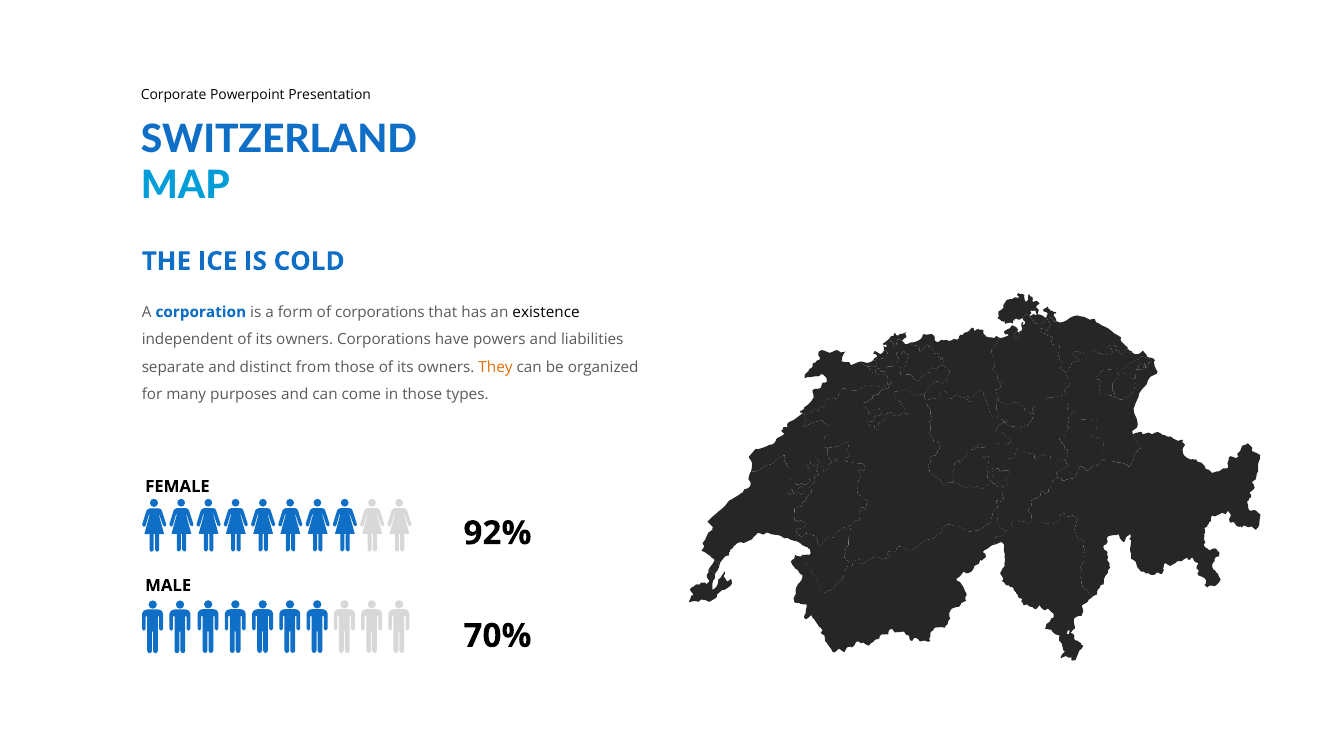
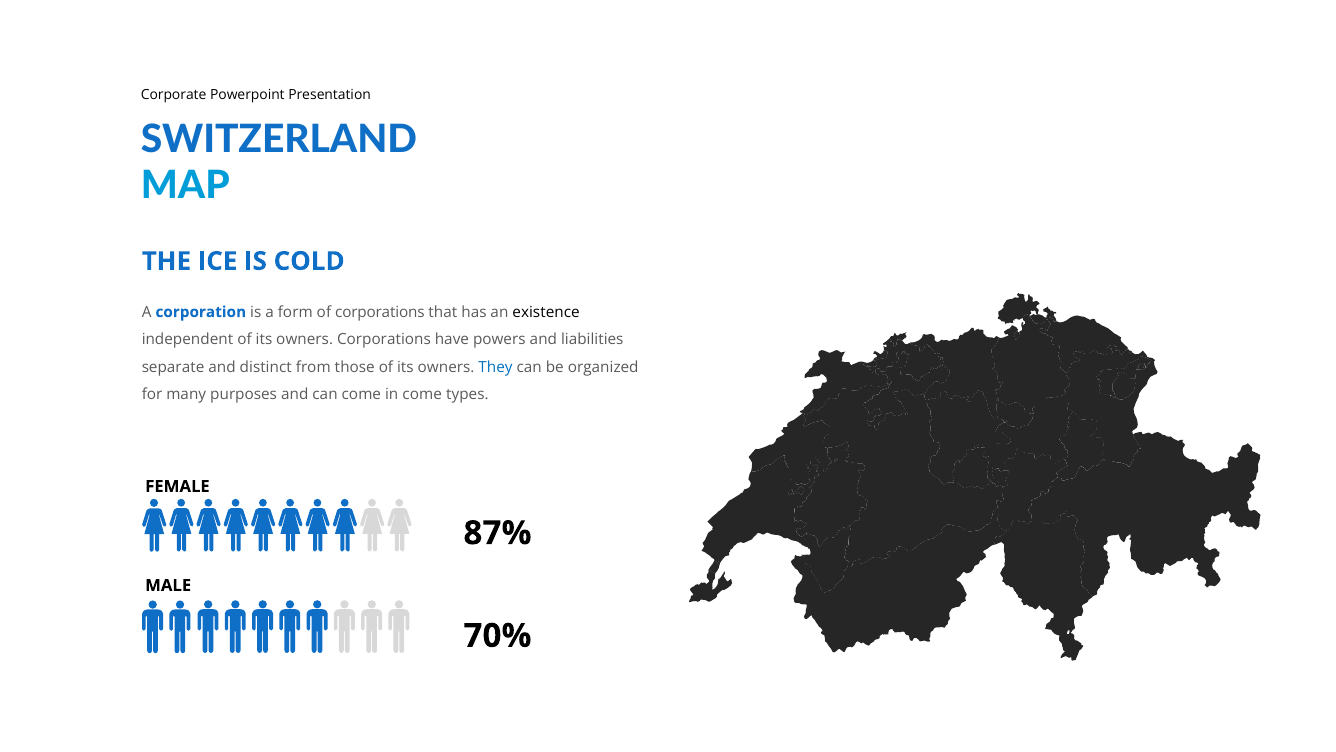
They colour: orange -> blue (495, 367)
in those: those -> come (422, 395)
92%: 92% -> 87% (497, 533)
